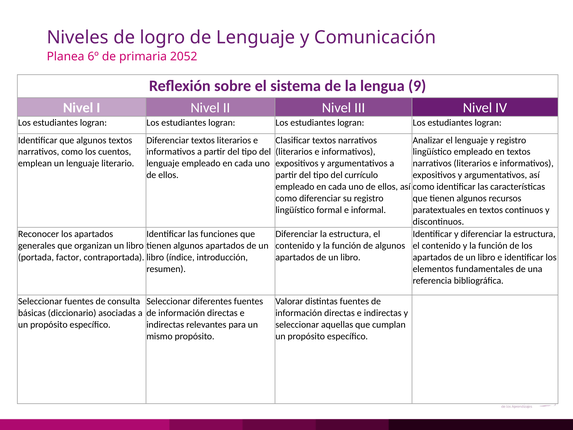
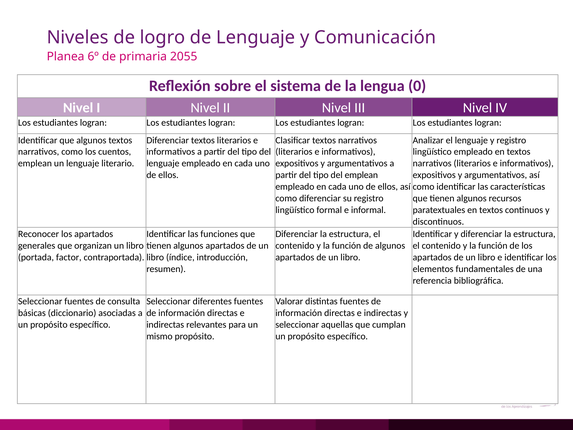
2052: 2052 -> 2055 (184, 56)
9: 9 -> 0 (417, 86)
del currículo: currículo -> emplean (361, 175)
